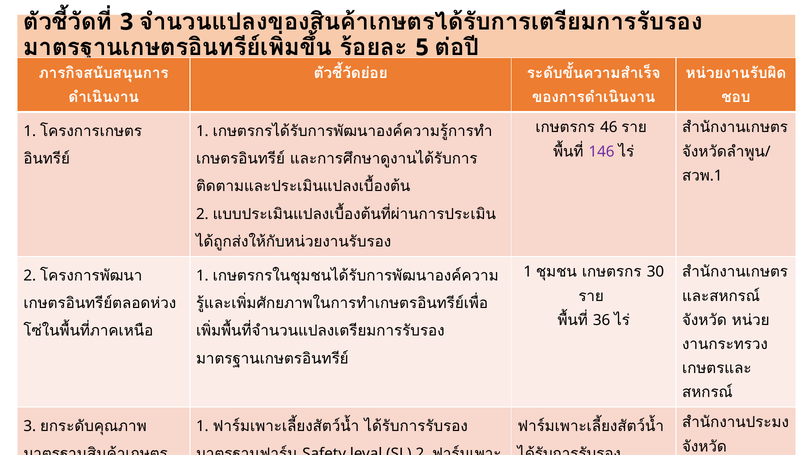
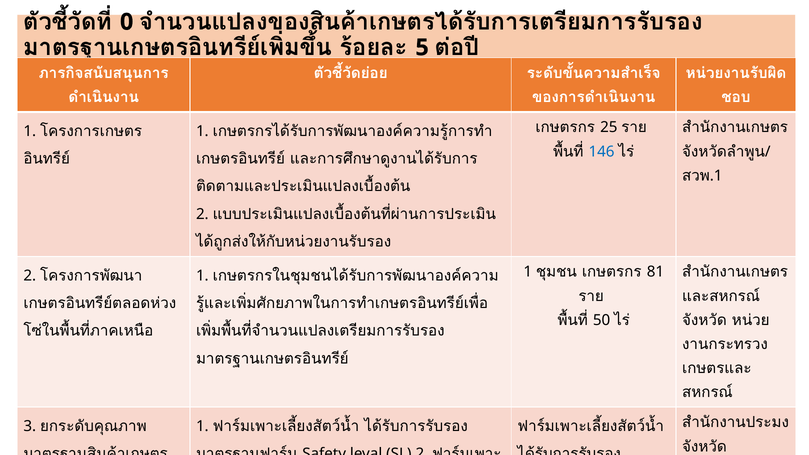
3: 3 -> 0 (127, 22)
46: 46 -> 25 (609, 127)
146 colour: purple -> blue (602, 152)
30: 30 -> 81 (655, 272)
36: 36 -> 50 (602, 320)
